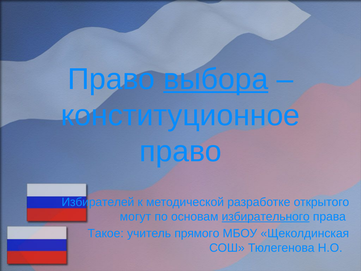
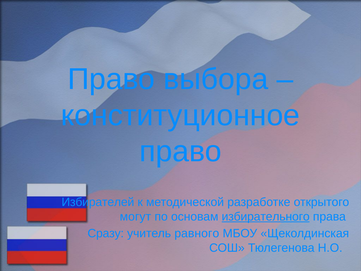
выбора underline: present -> none (216, 79)
Такое: Такое -> Сразу (106, 233)
прямого: прямого -> равного (197, 233)
